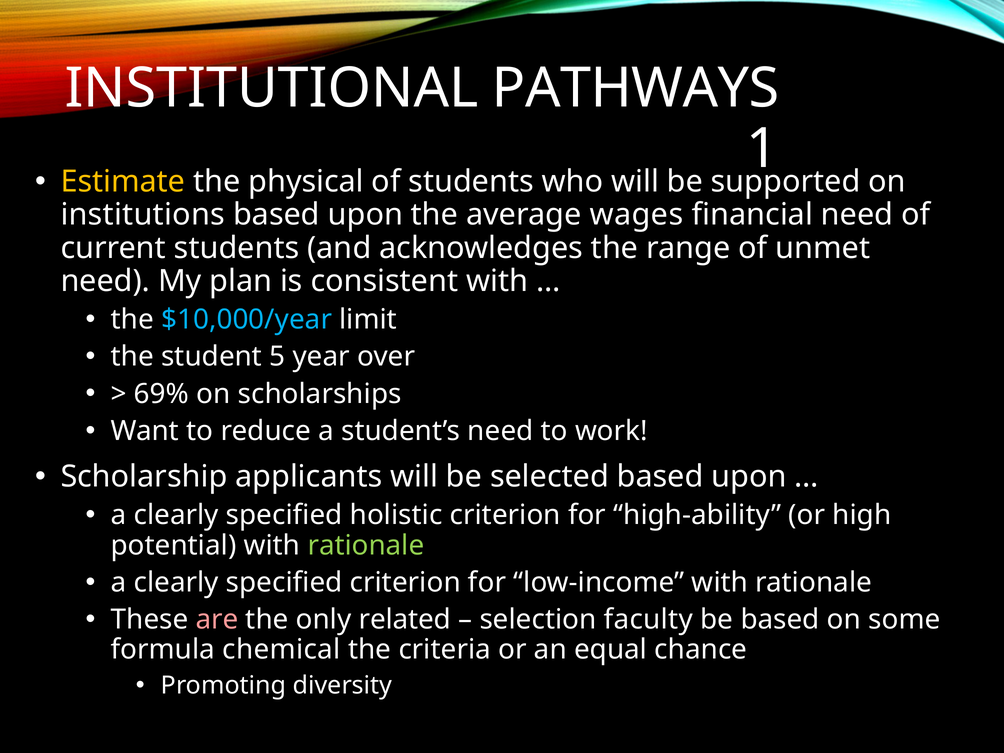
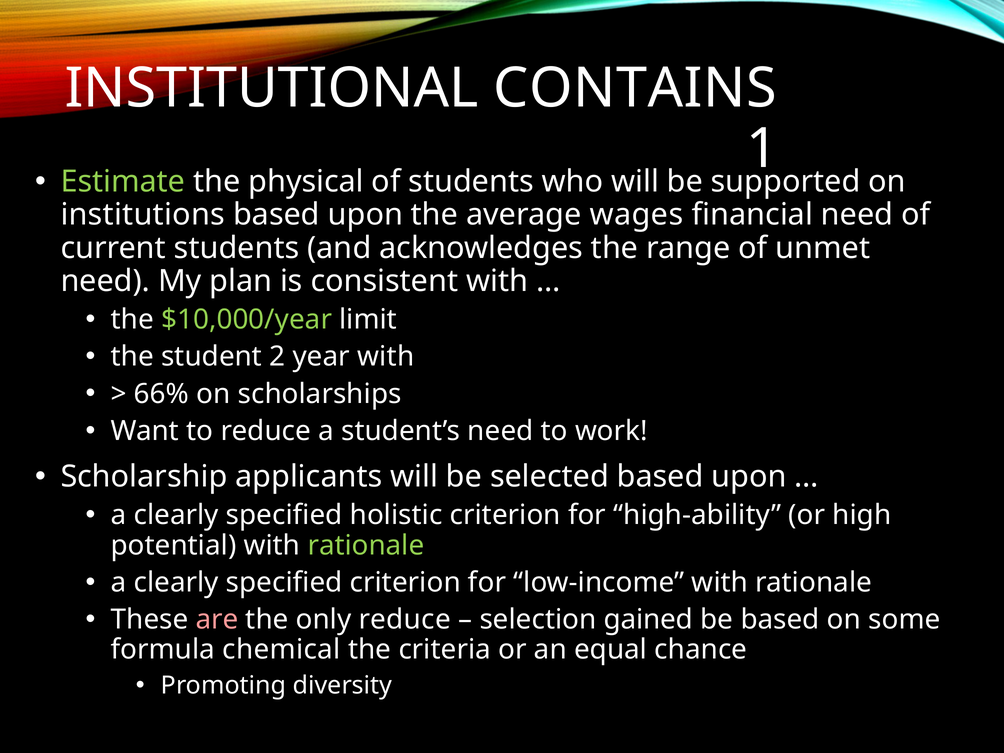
PATHWAYS: PATHWAYS -> CONTAINS (635, 88)
Estimate colour: yellow -> light green (123, 182)
$10,000/year colour: light blue -> light green (247, 320)
5: 5 -> 2 (277, 357)
year over: over -> with (386, 357)
69%: 69% -> 66% (161, 394)
only related: related -> reduce (405, 620)
faculty: faculty -> gained (648, 620)
